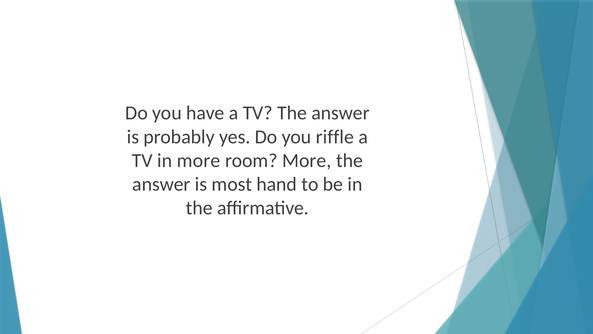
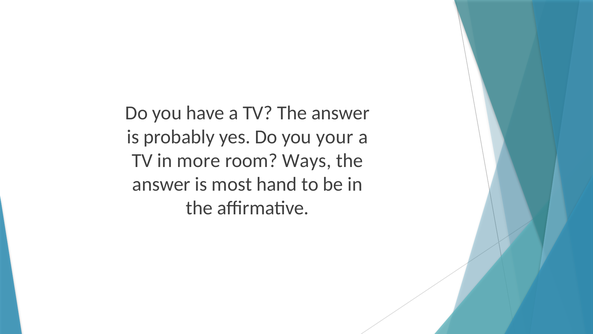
riffle: riffle -> your (335, 137)
room More: More -> Ways (307, 160)
